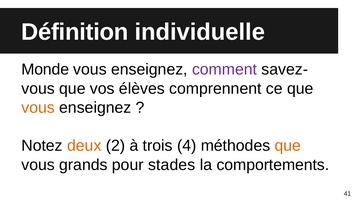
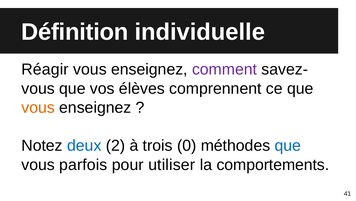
Monde: Monde -> Réagir (45, 69)
deux colour: orange -> blue (84, 145)
4: 4 -> 0 (187, 145)
que colour: orange -> blue (288, 145)
grands: grands -> parfois (83, 164)
stades: stades -> utiliser (172, 164)
